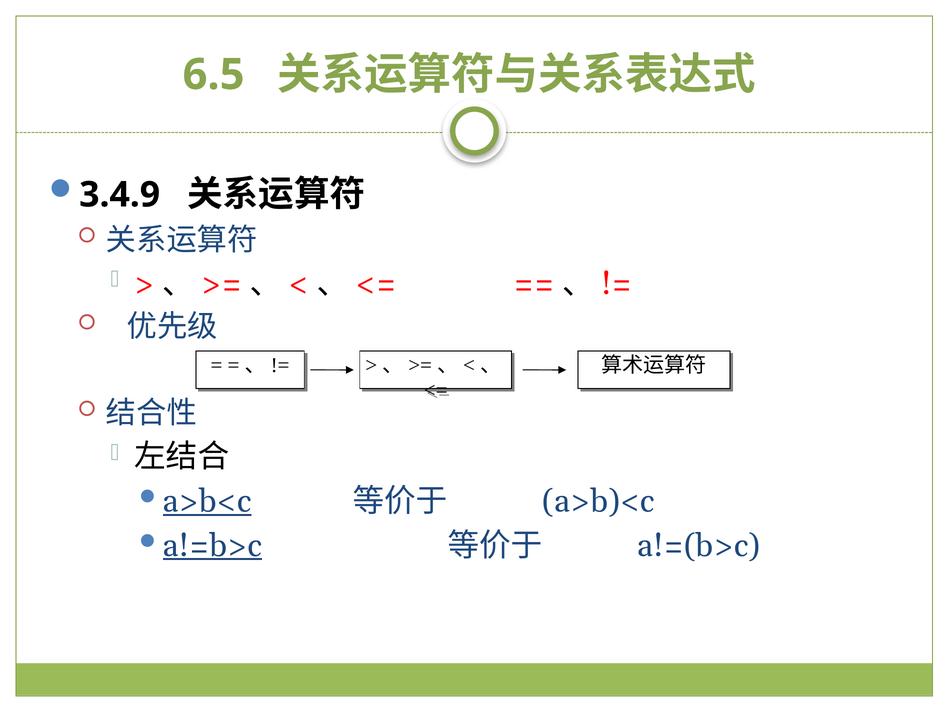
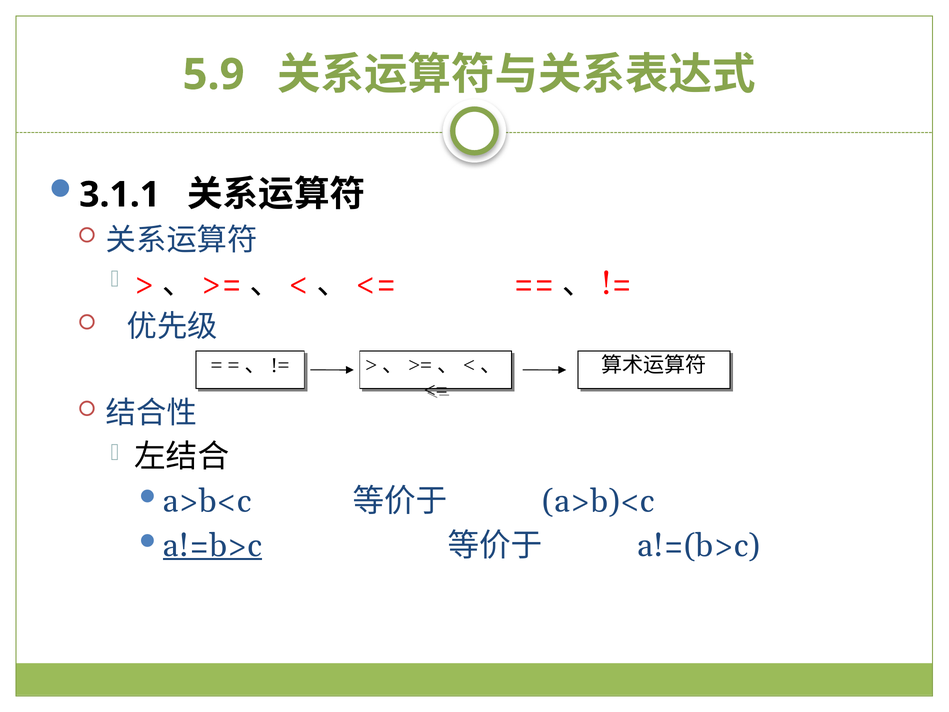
6.5: 6.5 -> 5.9 (214, 75)
3.4.9: 3.4.9 -> 3.1.1 (120, 195)
a>b<c underline: present -> none (207, 501)
